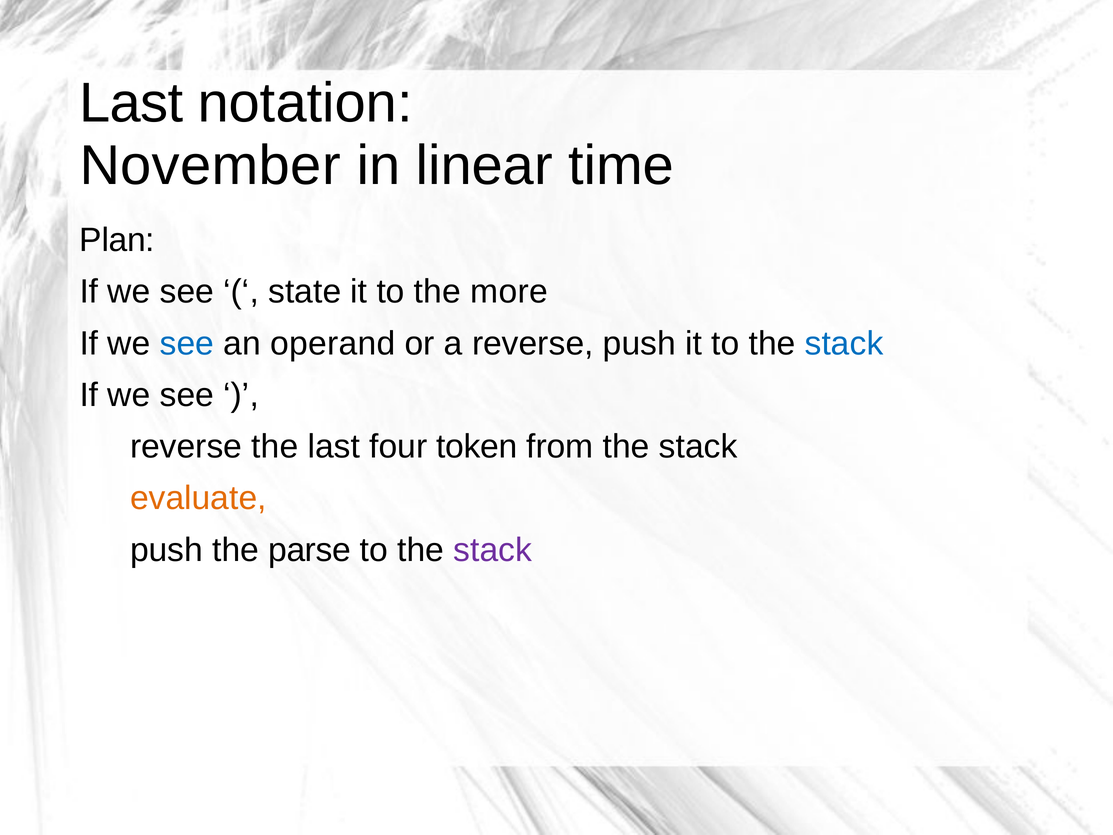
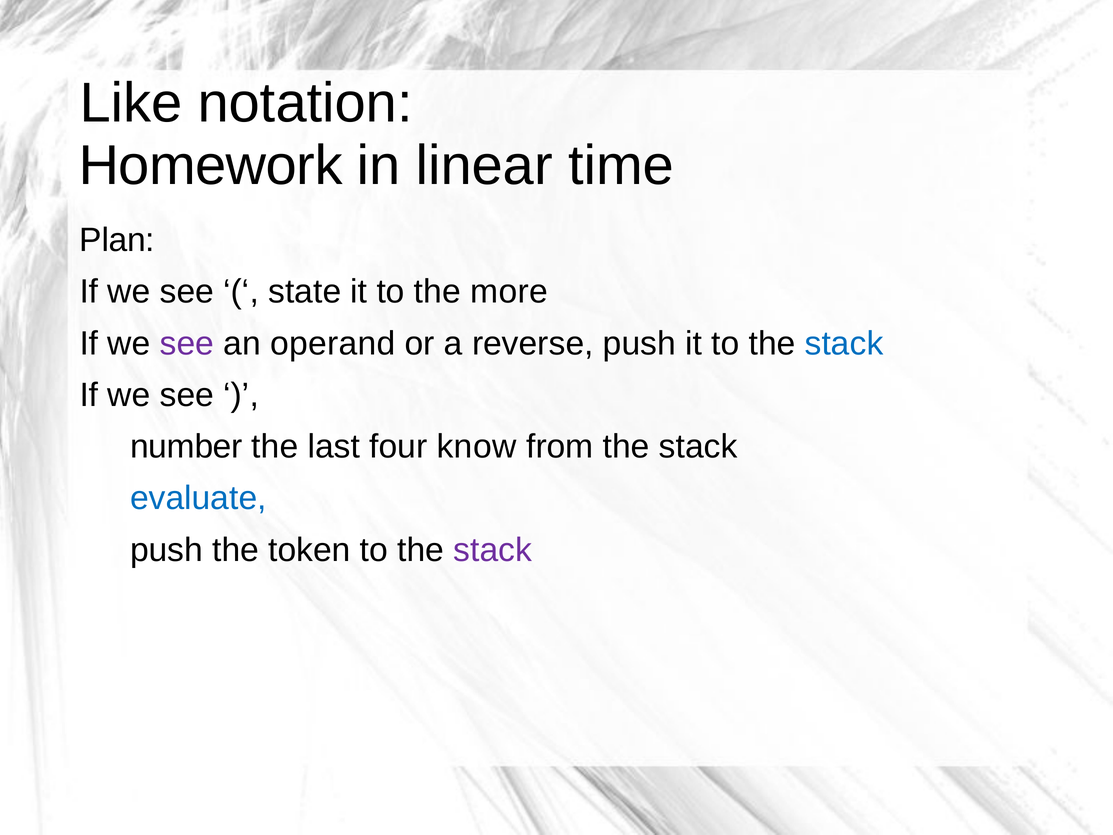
Last: Last -> Like (131, 103)
November: November -> Homework (211, 166)
see colour: blue -> purple (187, 343)
reverse: reverse -> number (186, 447)
token: token -> know (477, 447)
evaluate colour: orange -> blue (198, 498)
parse: parse -> token (309, 550)
